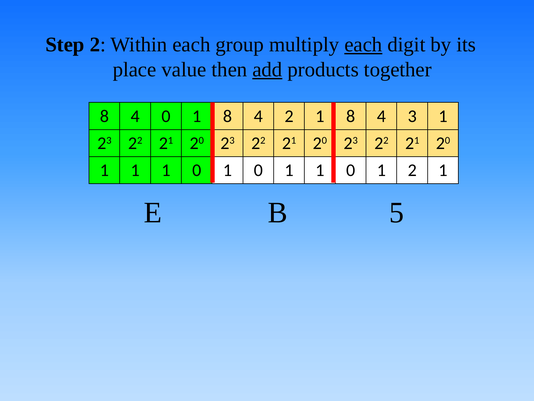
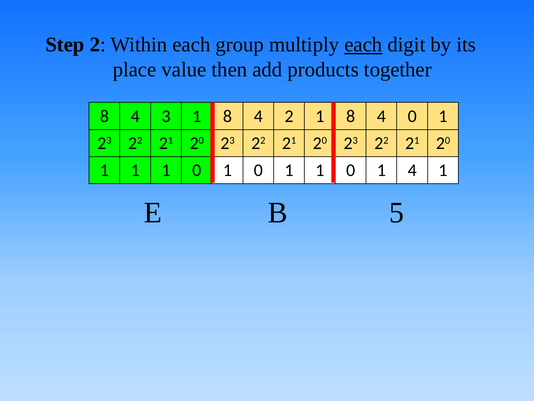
add underline: present -> none (267, 70)
4 0: 0 -> 3 (166, 116)
4 3: 3 -> 0 (412, 116)
1 2: 2 -> 4 (412, 170)
